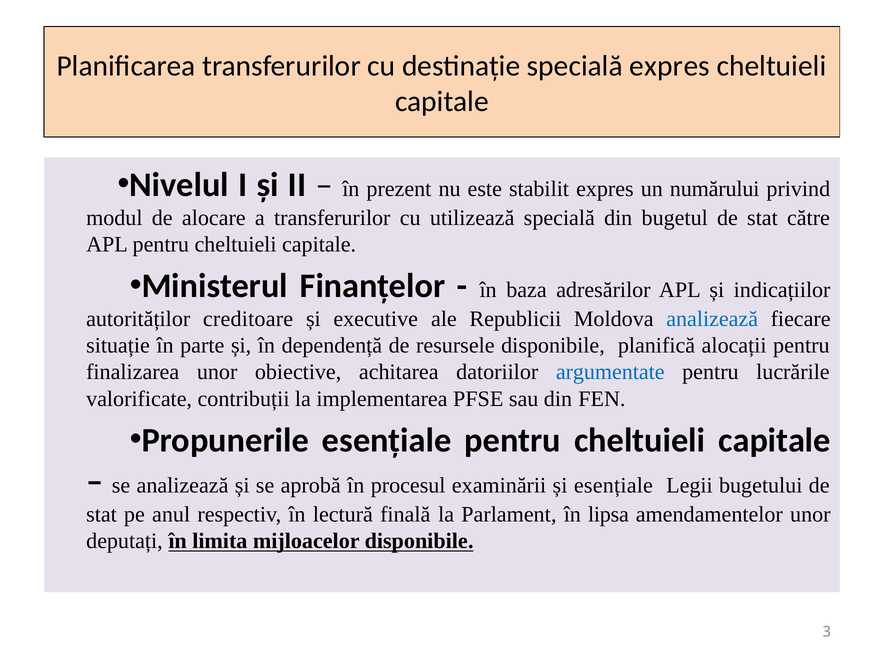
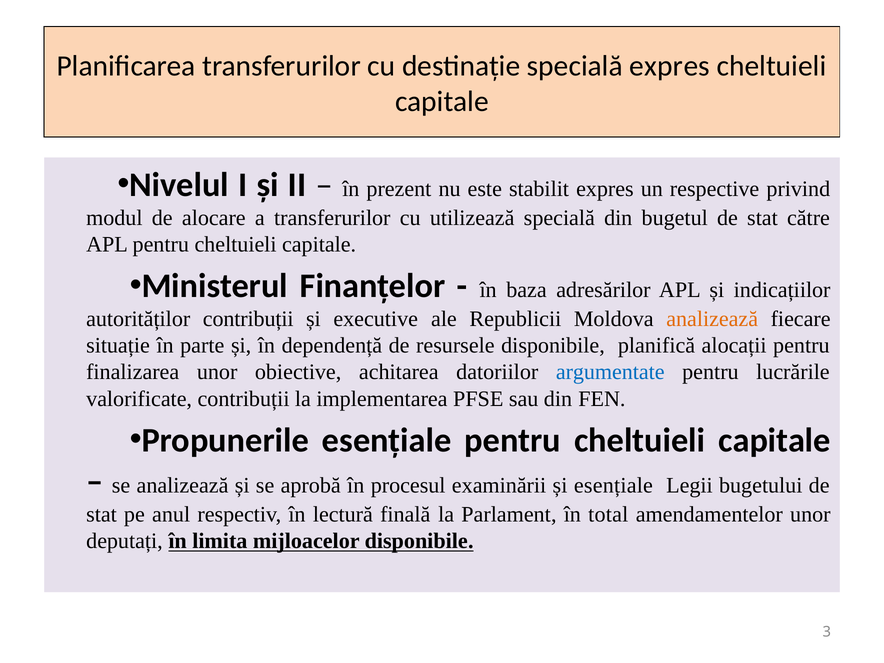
numărului: numărului -> respective (715, 189)
autorităților creditoare: creditoare -> contribuții (248, 319)
analizează colour: blue -> orange (712, 319)
lipsa: lipsa -> total (608, 515)
